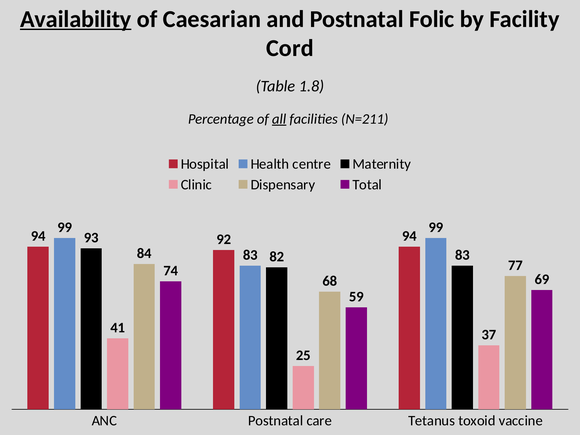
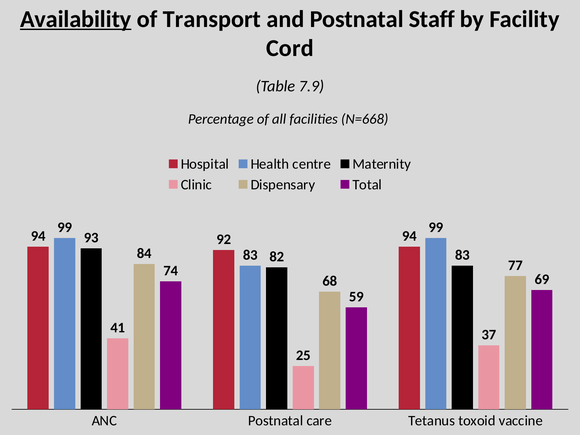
Caesarian: Caesarian -> Transport (212, 19)
Folic: Folic -> Staff (432, 19)
1.8: 1.8 -> 7.9 (311, 86)
all underline: present -> none (279, 119)
N=211: N=211 -> N=668 (365, 119)
